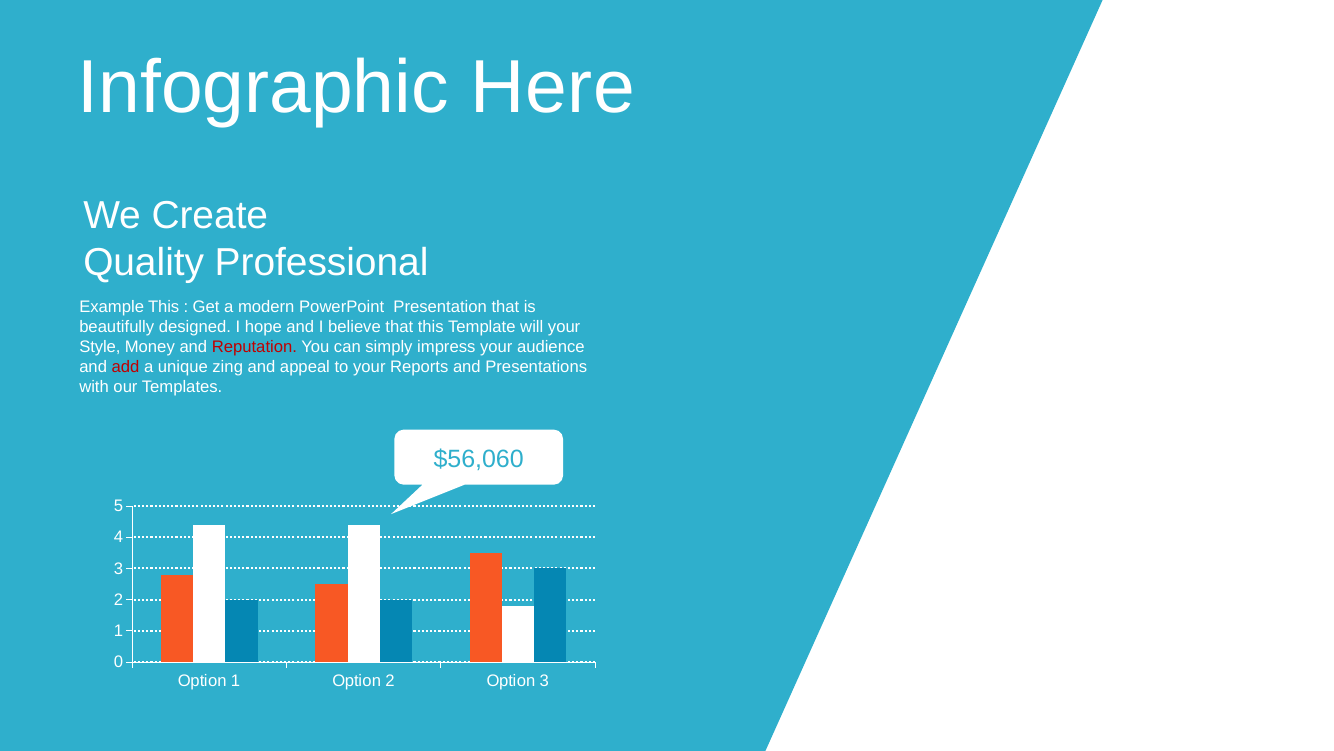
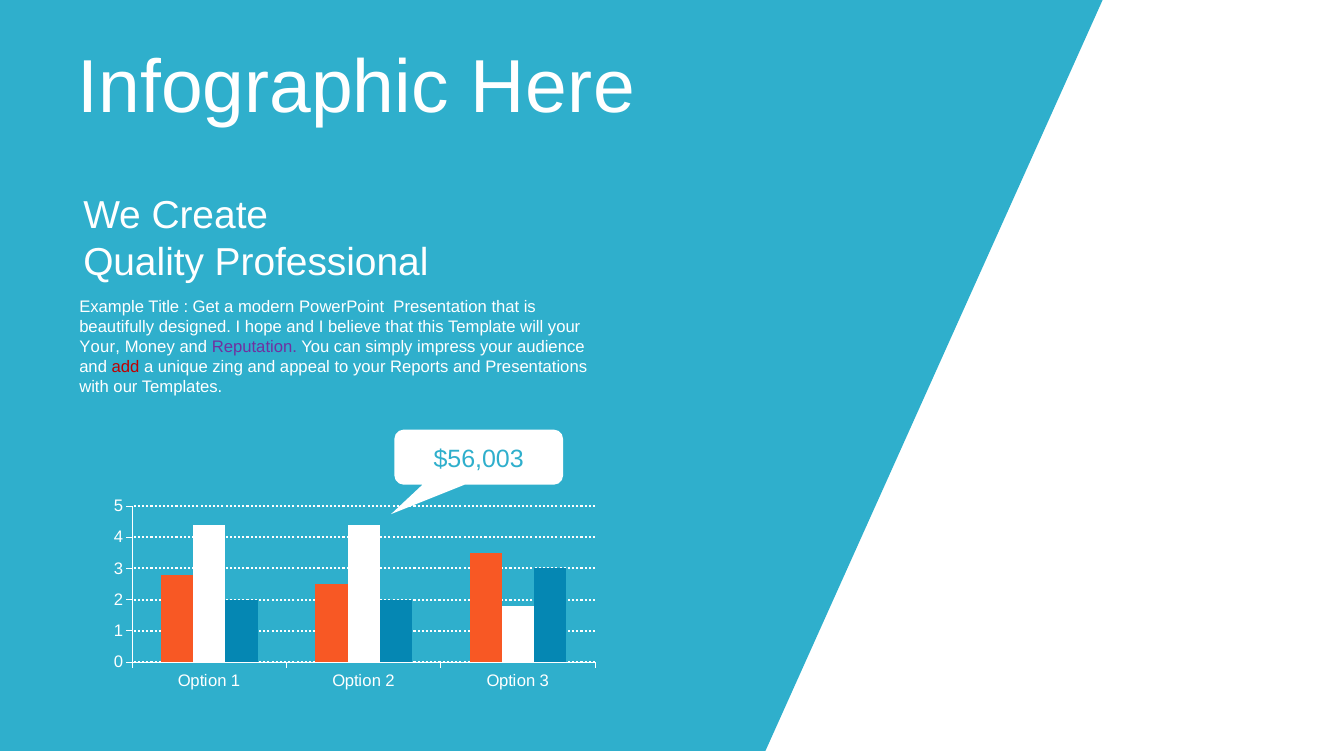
Example This: This -> Title (164, 307)
Style: Style -> Your (100, 347)
Reputation colour: red -> purple (254, 347)
$56,060: $56,060 -> $56,003 (479, 458)
